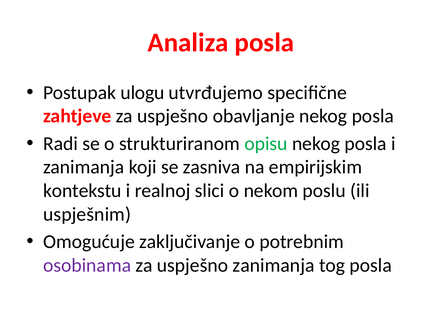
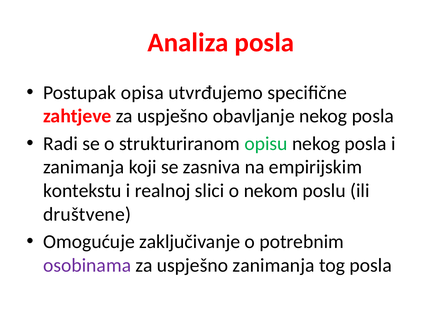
ulogu: ulogu -> opisa (142, 93)
uspješnim: uspješnim -> društvene (87, 215)
